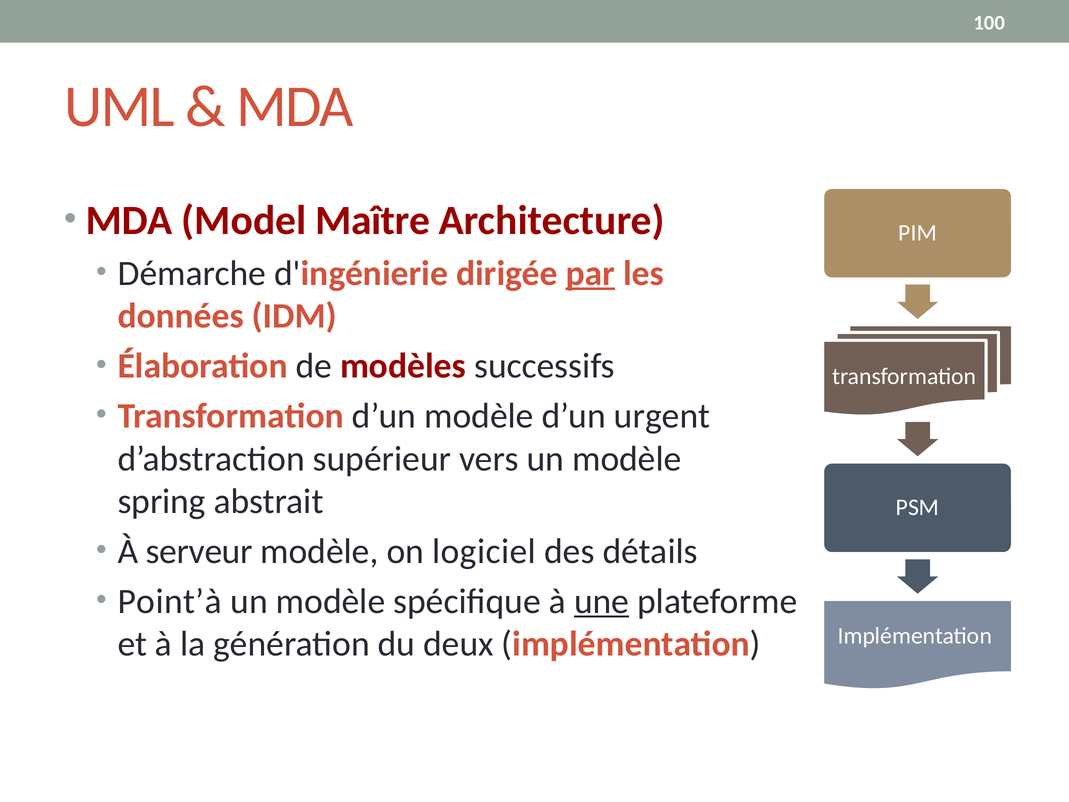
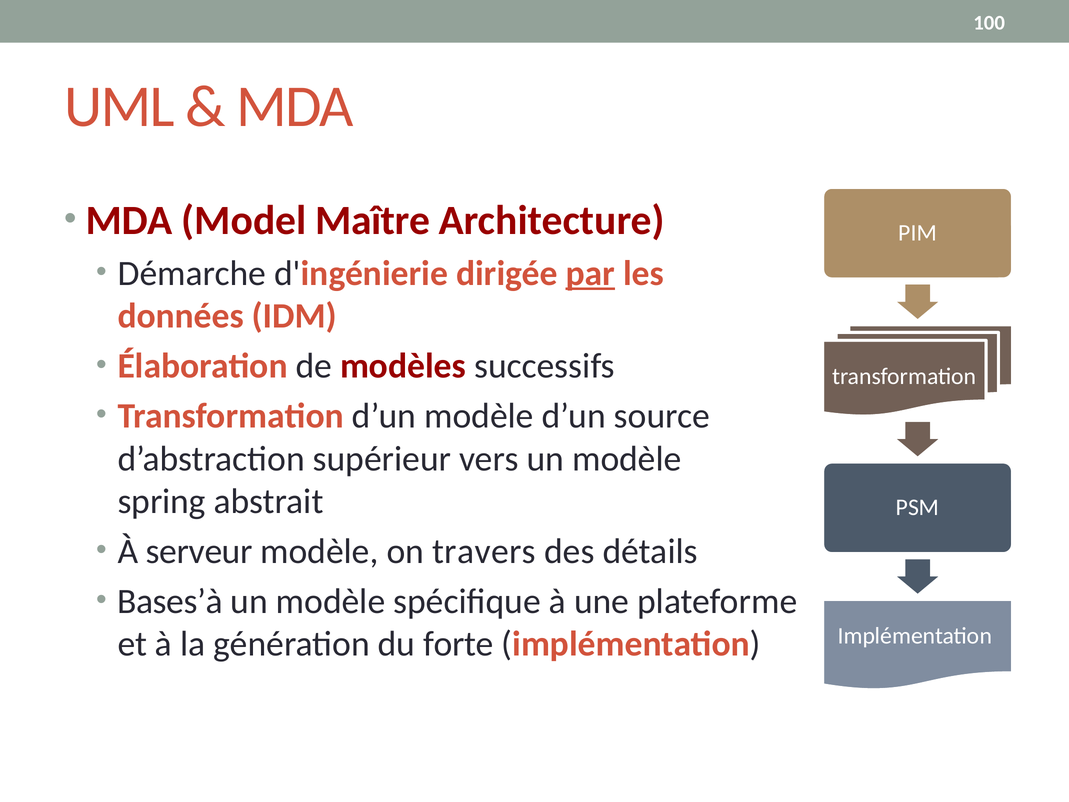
urgent: urgent -> source (662, 416)
logiciel: logiciel -> travers (484, 551)
Point’à: Point’à -> Bases’à (170, 601)
une underline: present -> none (602, 601)
deux: deux -> forte (459, 644)
